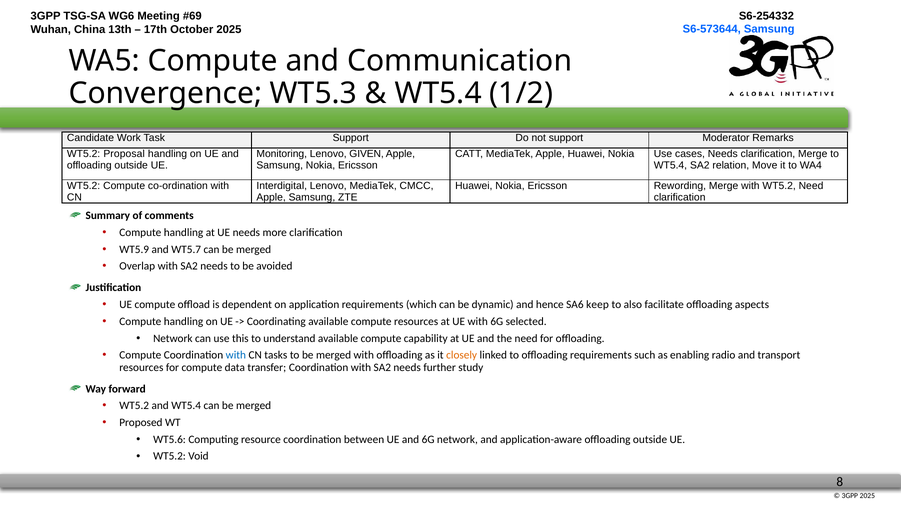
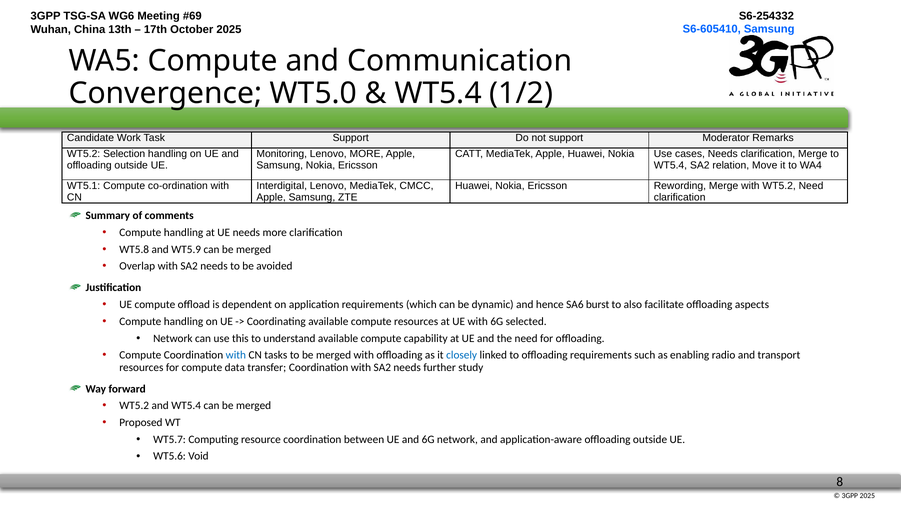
S6-573644: S6-573644 -> S6-605410 (712, 29)
WT5.3: WT5.3 -> WT5.0 (313, 93)
Proposal: Proposal -> Selection (124, 154)
Lenovo GIVEN: GIVEN -> MORE (367, 154)
WT5.2: WT5.2 -> WT5.1 (84, 186)
WT5.9: WT5.9 -> WT5.8 (134, 249)
WT5.7: WT5.7 -> WT5.9 (186, 249)
keep: keep -> burst (598, 304)
closely colour: orange -> blue (462, 355)
WT5.6: WT5.6 -> WT5.7 (170, 439)
WT5.2: WT5.2 -> WT5.6 (170, 456)
